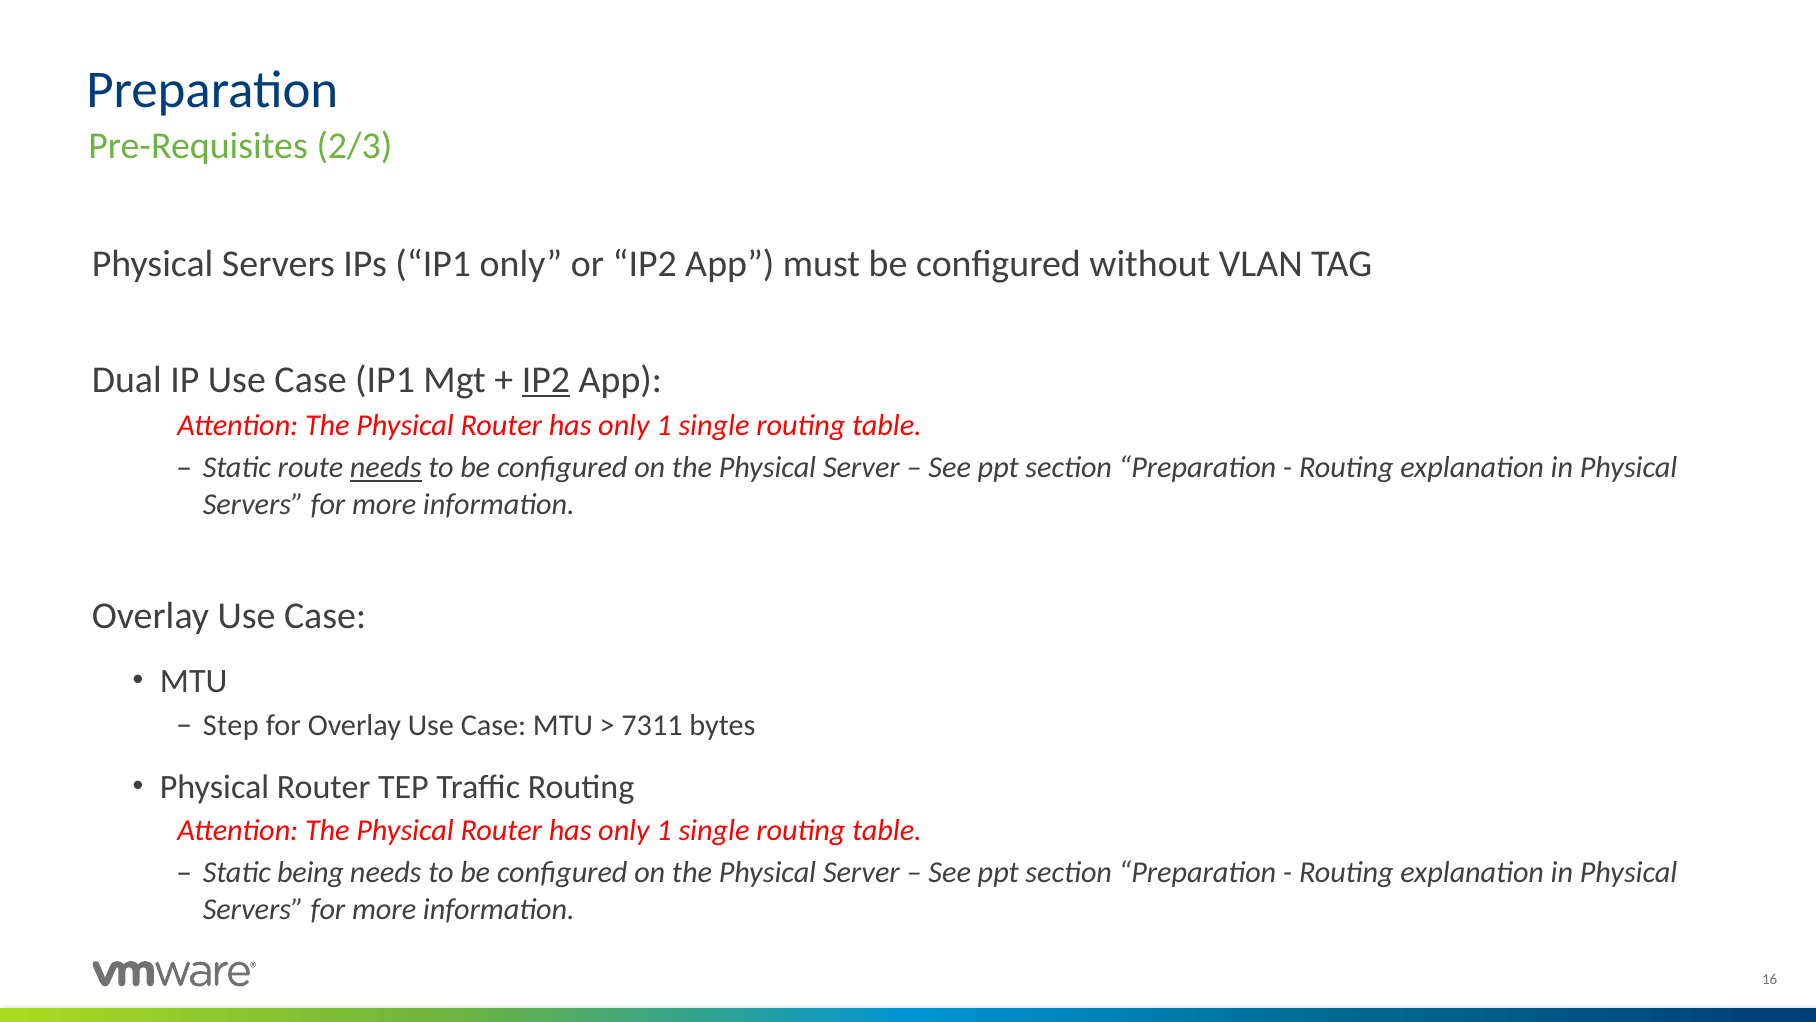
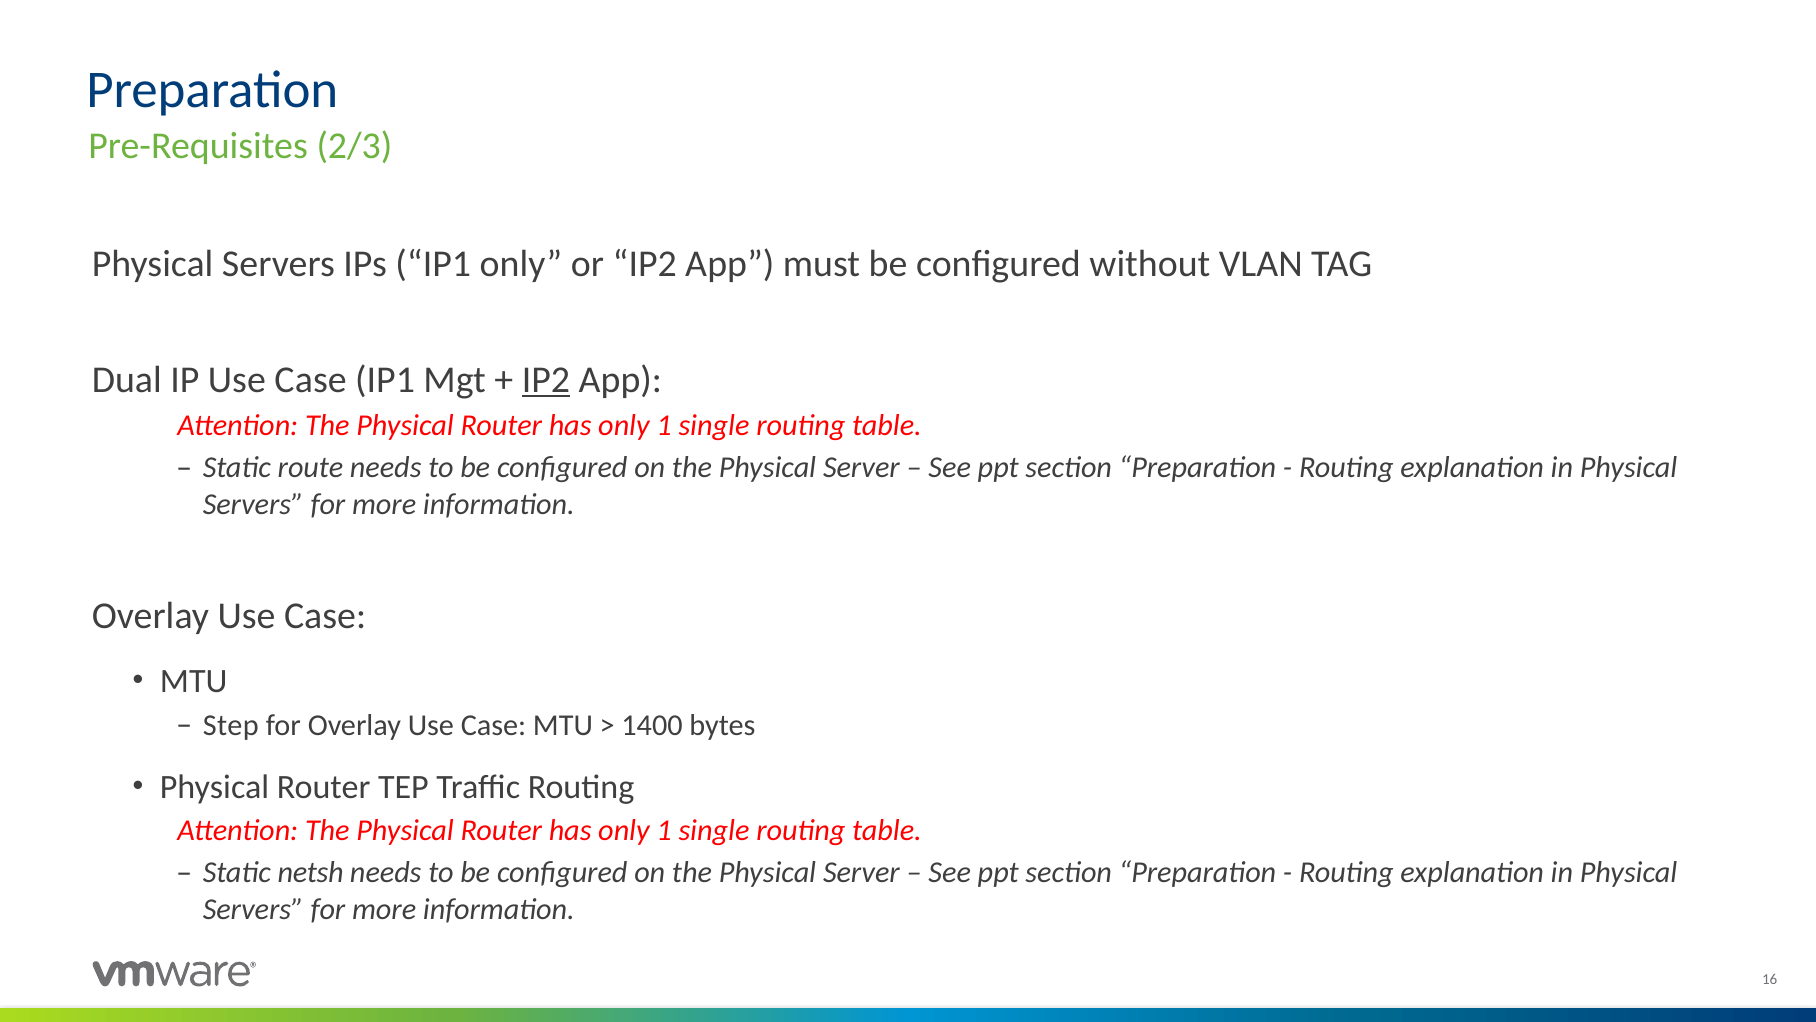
needs underline: present -> none (386, 468)
7311: 7311 -> 1400 (652, 725)
being: being -> netsh (311, 873)
